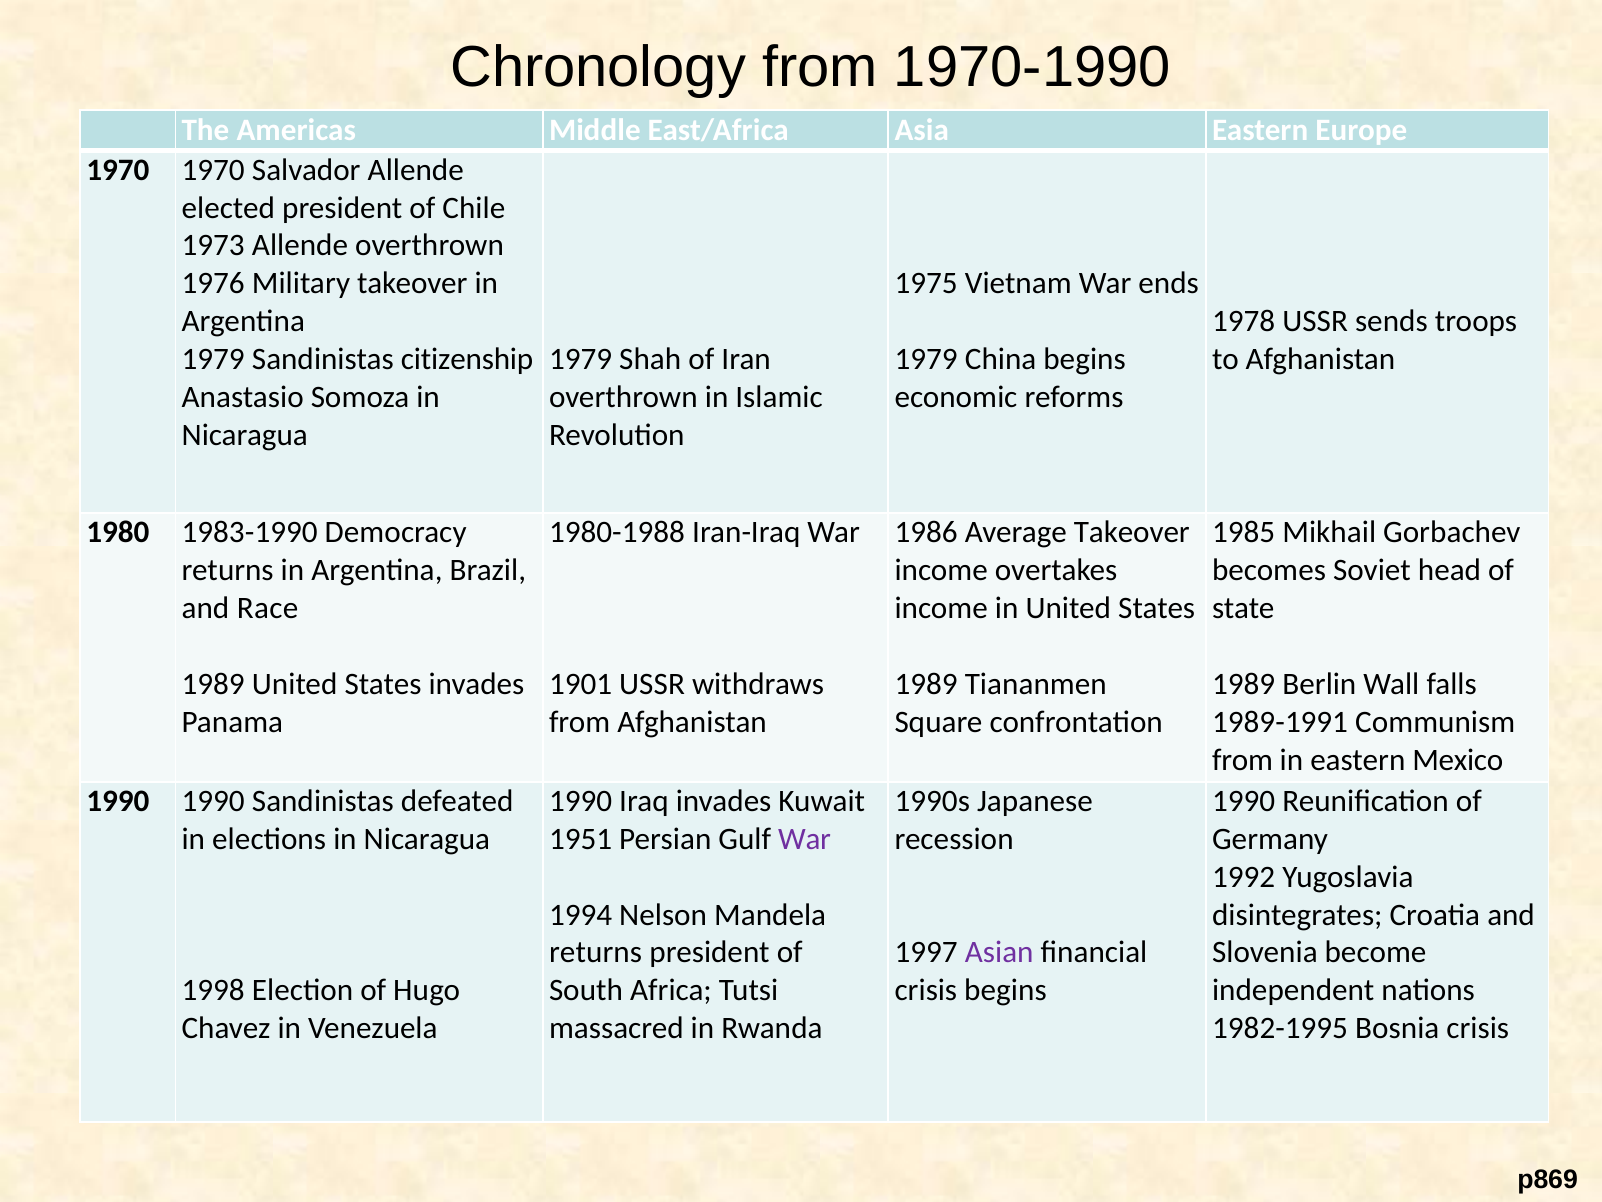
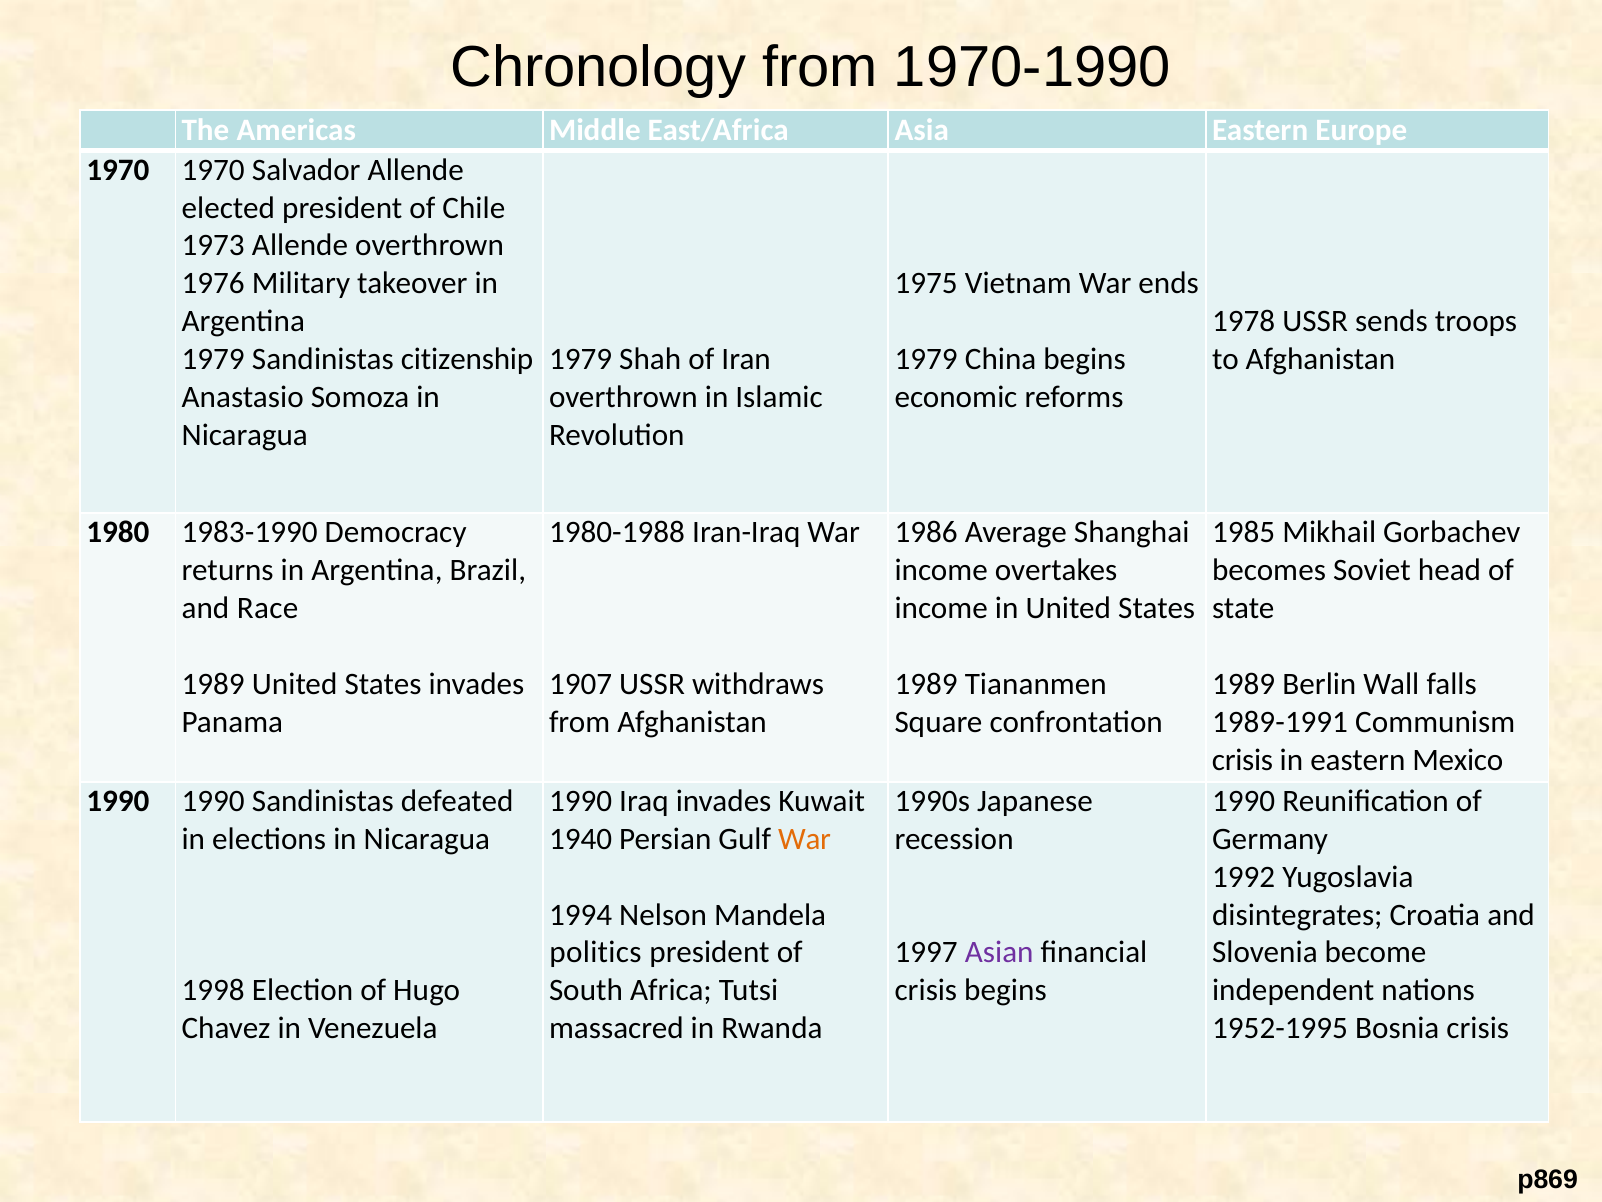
Average Takeover: Takeover -> Shanghai (1132, 532)
1901: 1901 -> 1907 (581, 684)
from: from -> crisis (1243, 760)
1951: 1951 -> 1940 (581, 839)
War colour: purple -> orange (805, 839)
returns: returns -> politics (595, 952)
1982-1995: 1982-1995 -> 1952-1995 (1280, 1028)
